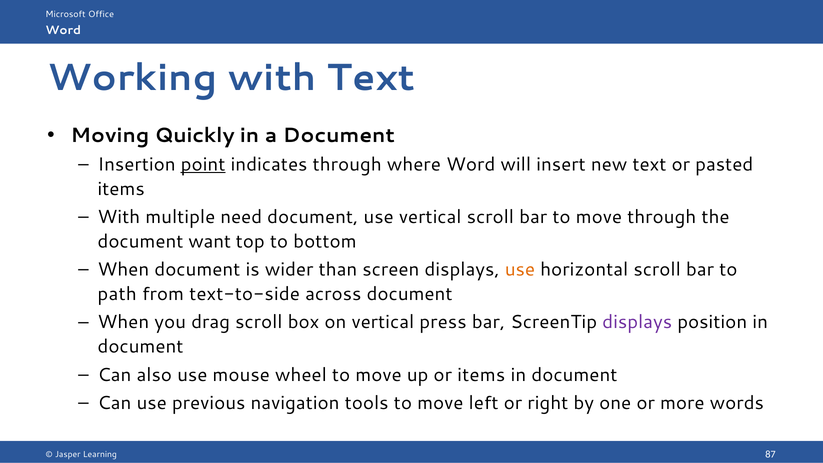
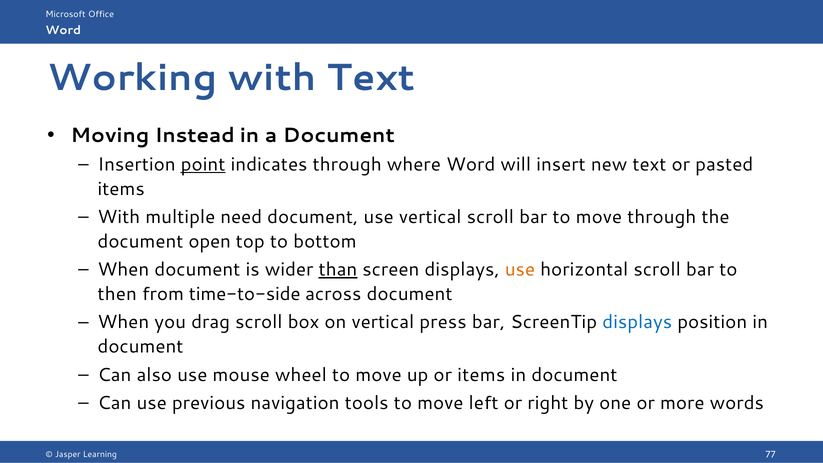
Quickly: Quickly -> Instead (195, 135)
want: want -> open (210, 242)
than underline: none -> present (338, 270)
path: path -> then (117, 294)
text-to-side: text-to-side -> time-to-side (245, 294)
displays colour: purple -> blue (637, 322)
87: 87 -> 77 (770, 454)
